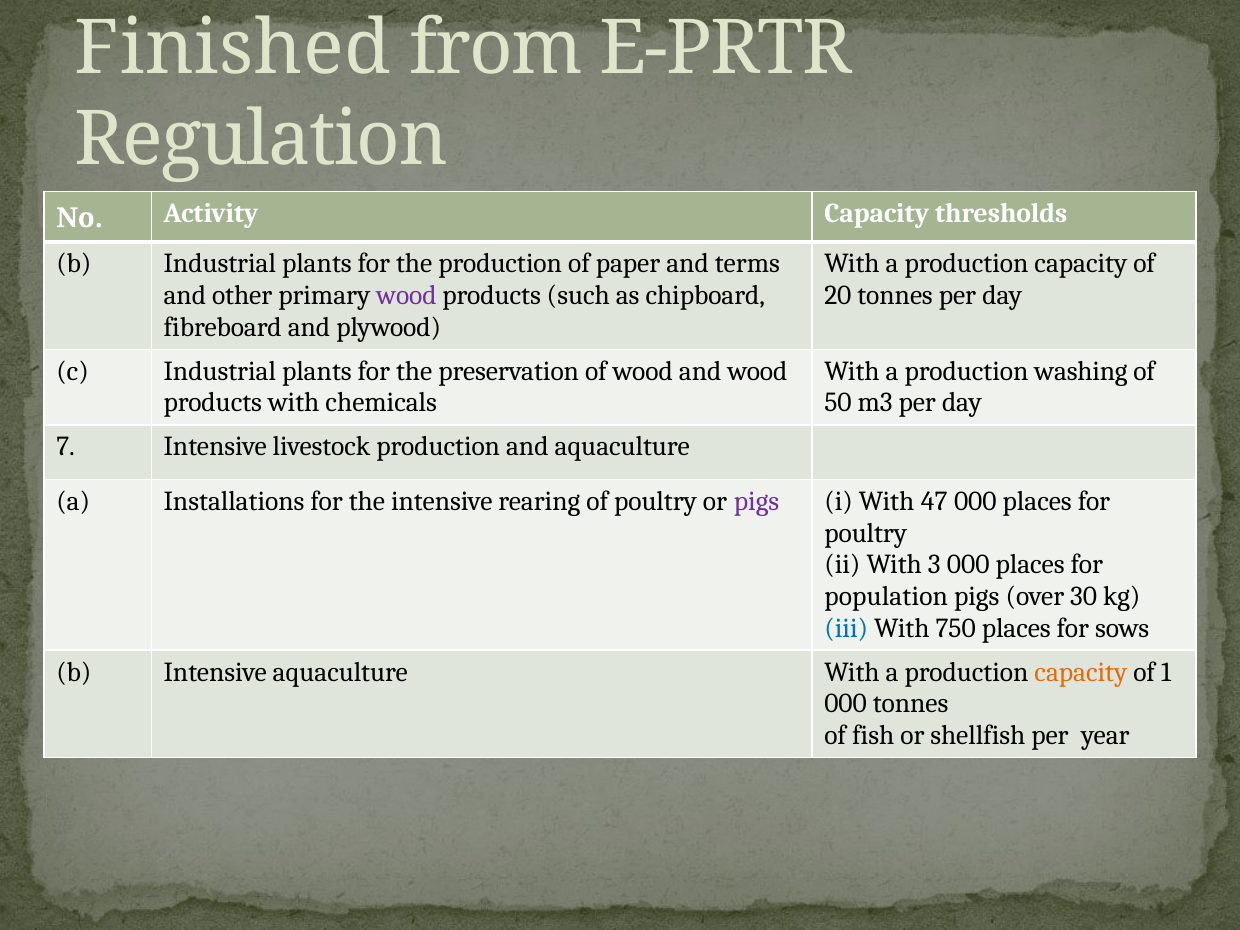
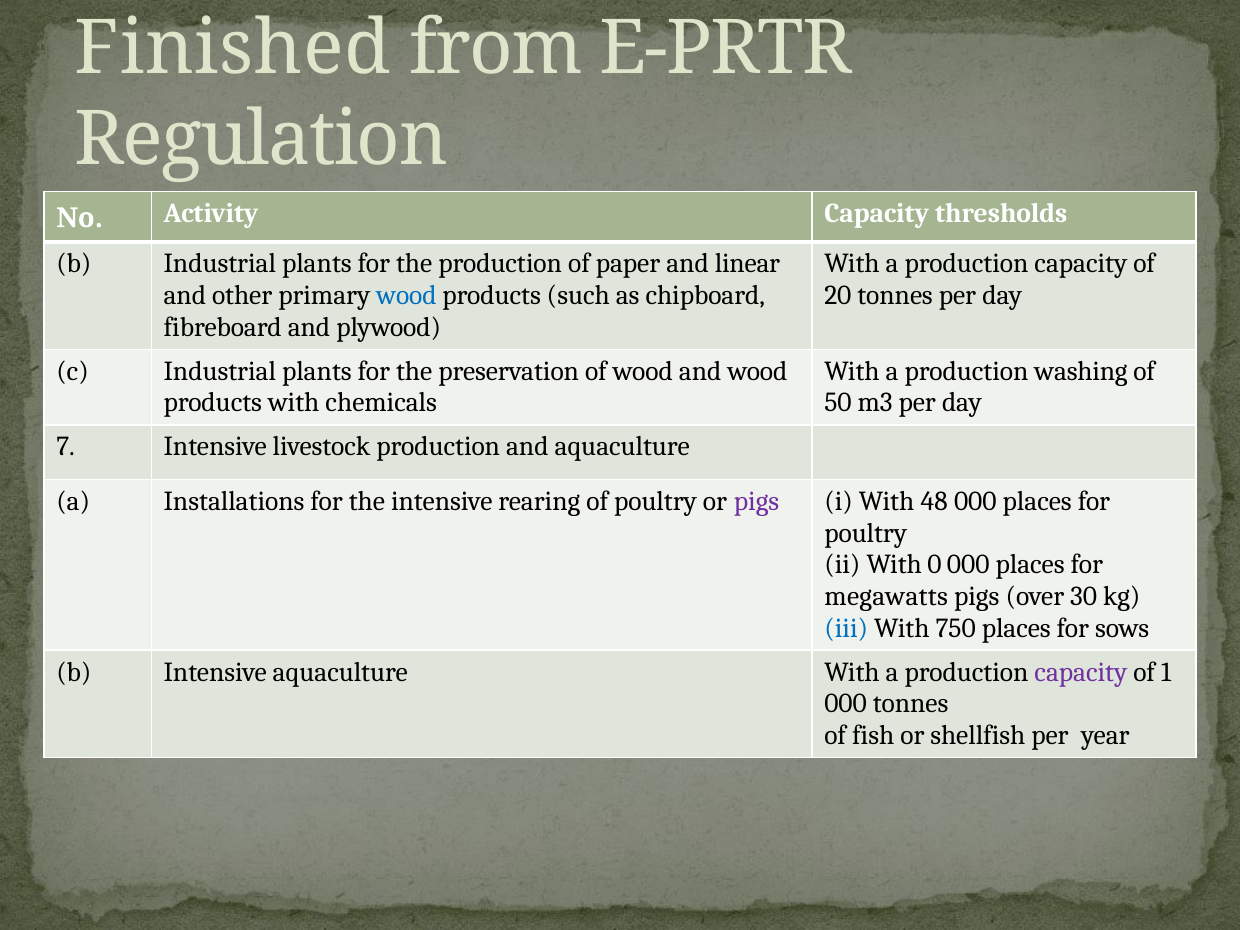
terms: terms -> linear (747, 264)
wood colour: purple -> blue (406, 295)
47: 47 -> 48 (934, 502)
3: 3 -> 0 (935, 565)
population: population -> megawatts (886, 596)
capacity colour: orange -> purple (1081, 672)
